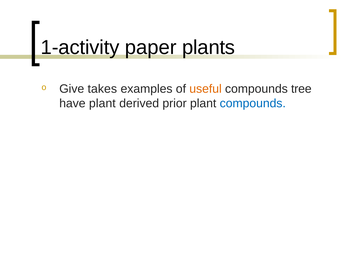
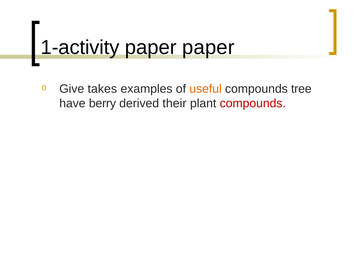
paper plants: plants -> paper (208, 48)
have plant: plant -> berry (102, 103)
prior: prior -> their (174, 103)
compounds colour: blue -> red (253, 103)
